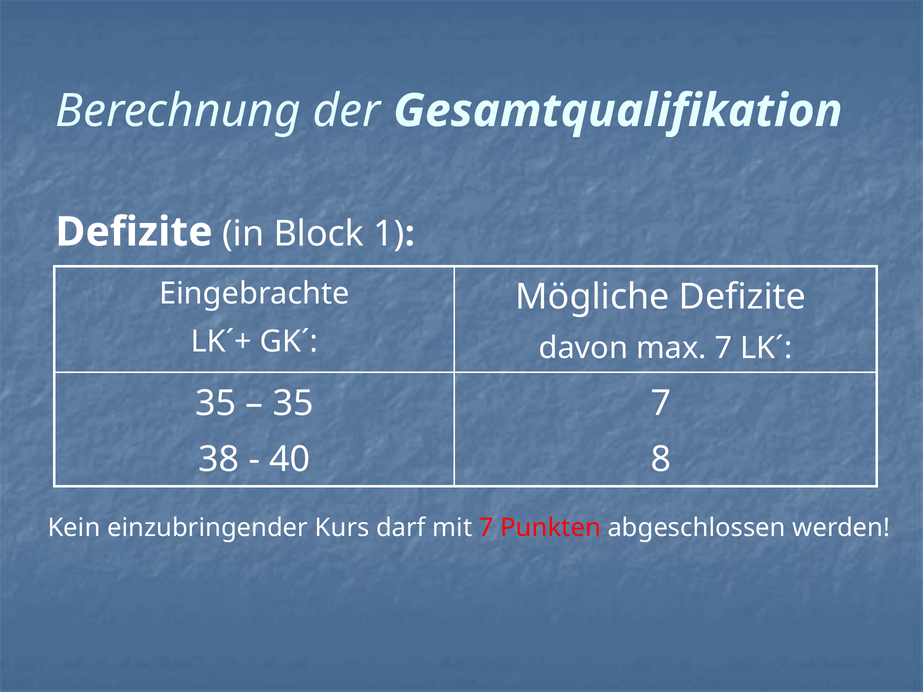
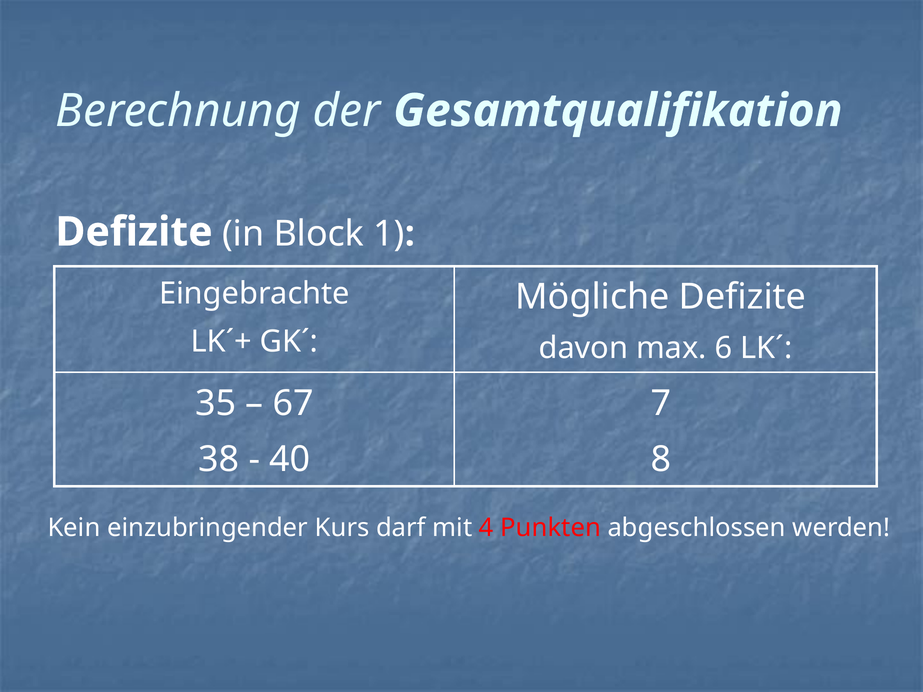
max 7: 7 -> 6 (723, 348)
35: 35 -> 67 (293, 403)
mit 7: 7 -> 4 (486, 528)
